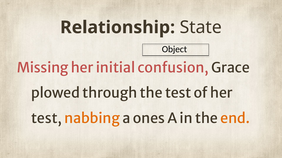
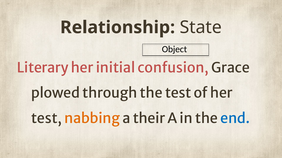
Missing: Missing -> Literary (43, 68)
ones: ones -> their (149, 119)
end colour: orange -> blue (235, 119)
